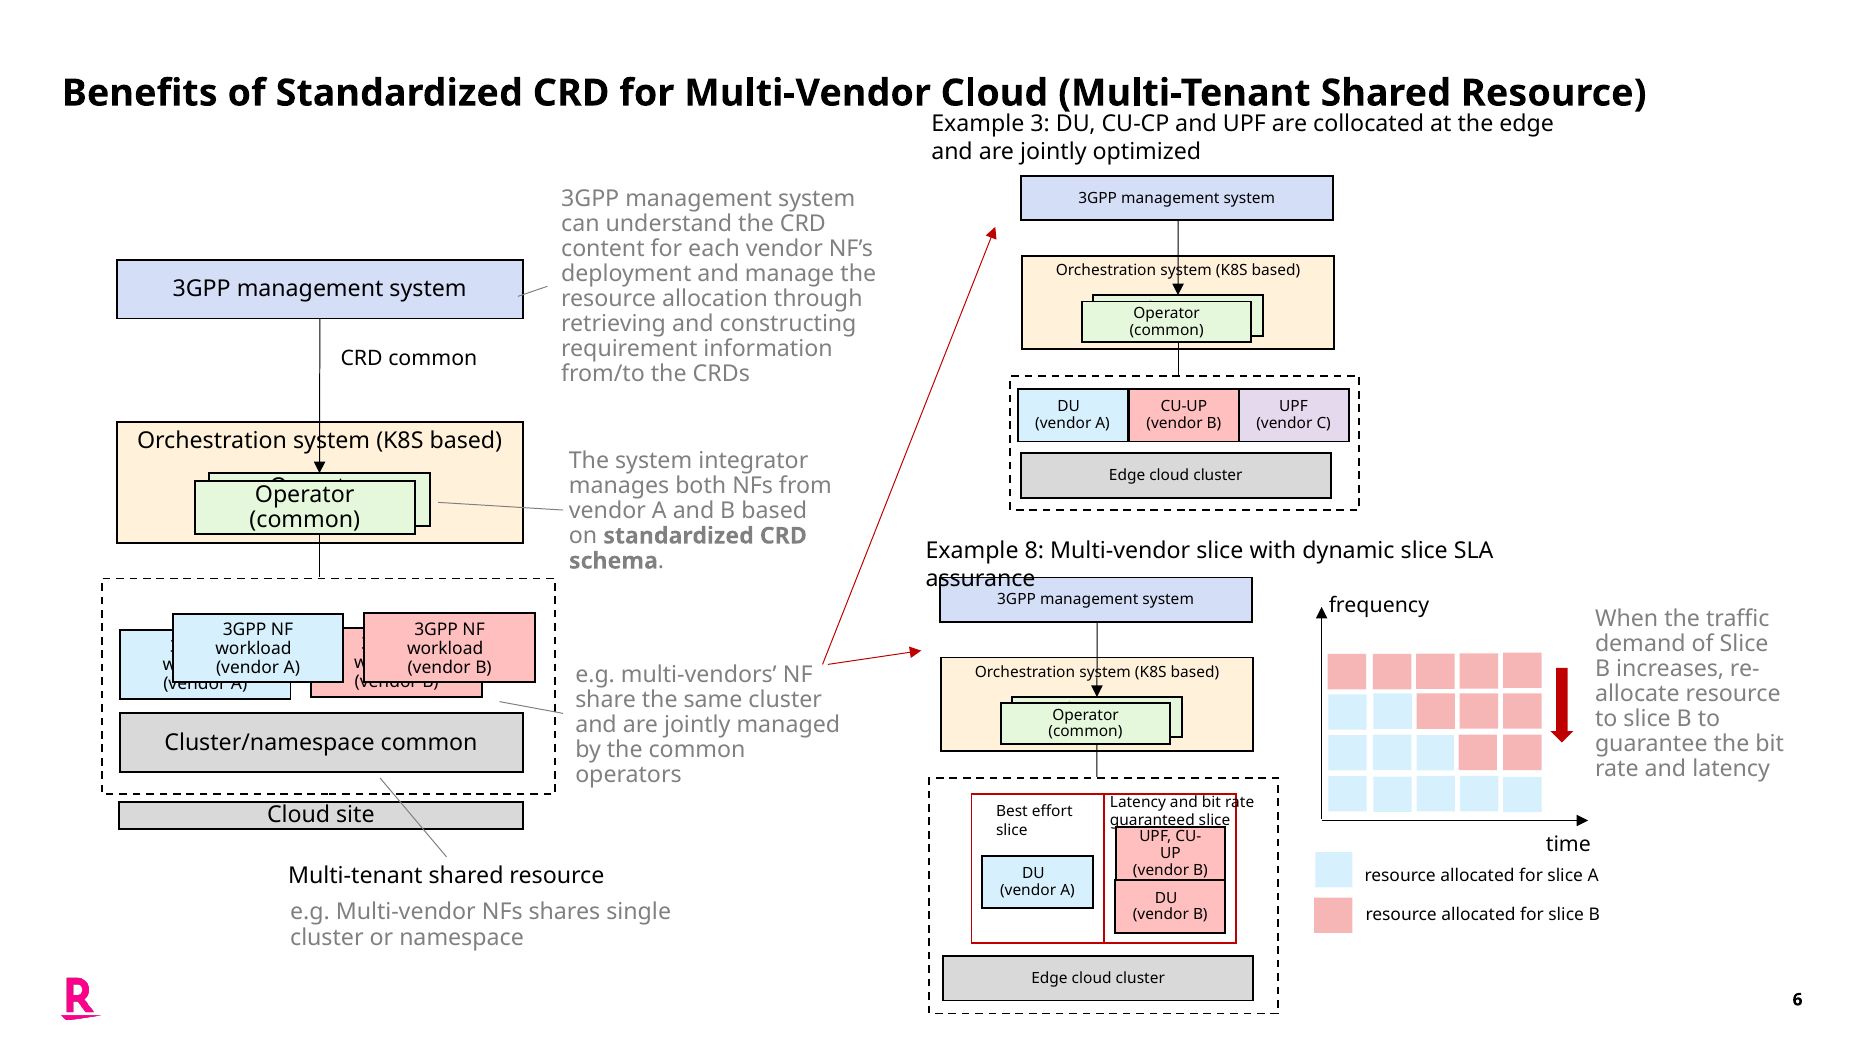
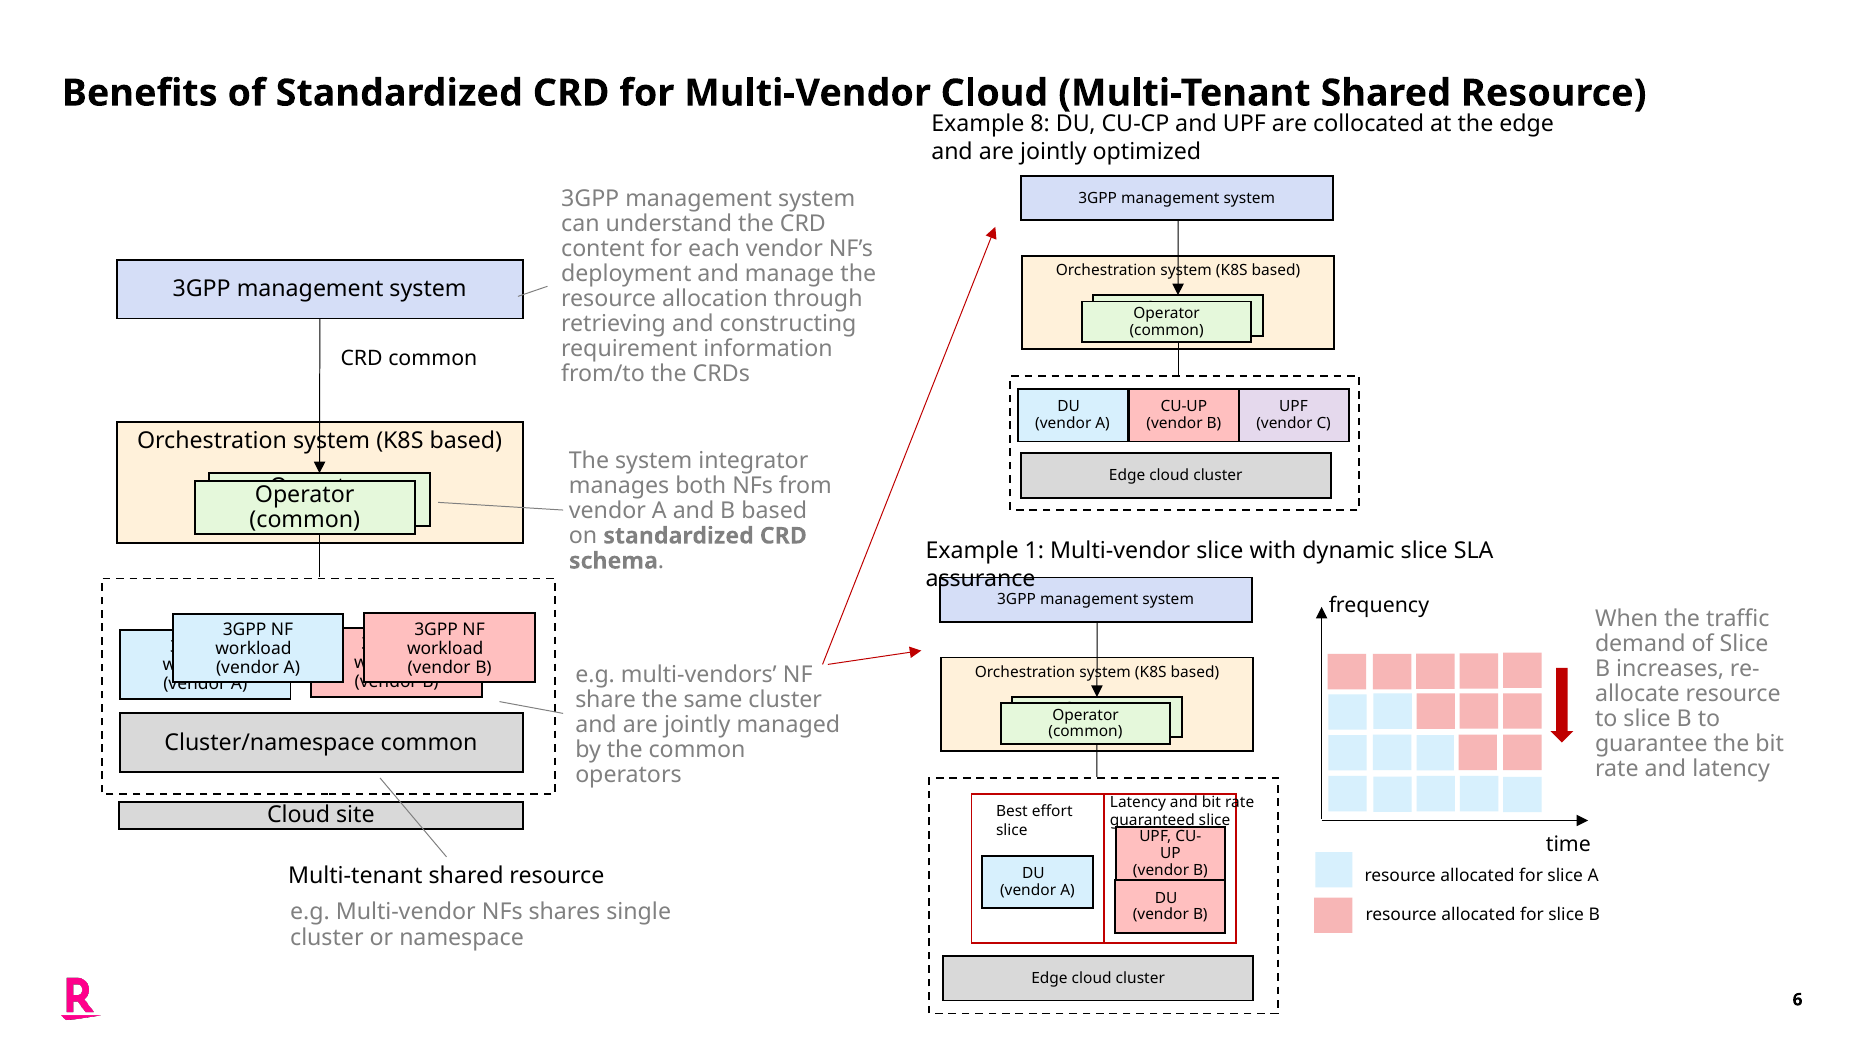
3: 3 -> 8 (1040, 124)
8: 8 -> 1 (1034, 550)
